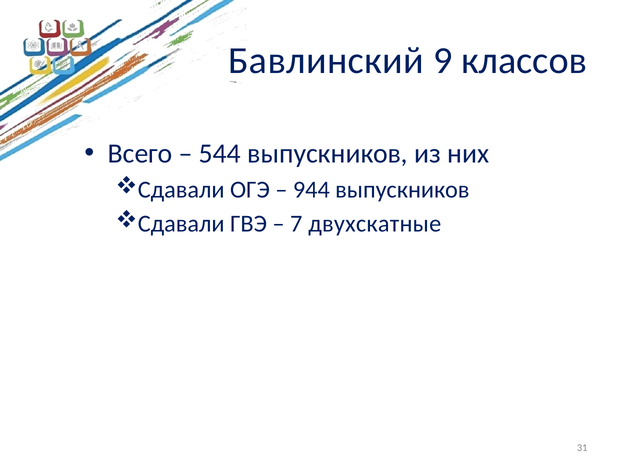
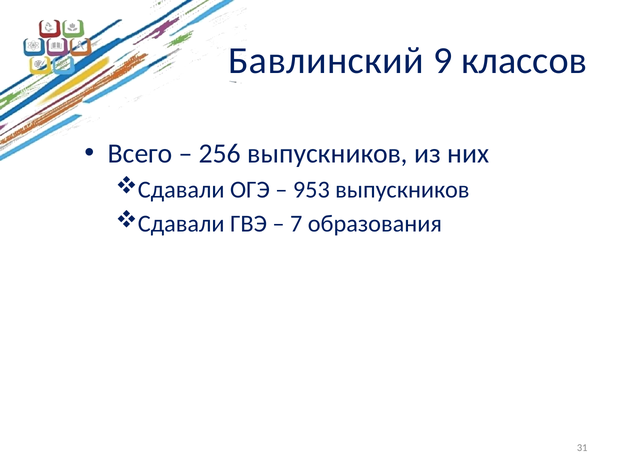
544: 544 -> 256 (220, 154)
944: 944 -> 953 (311, 189)
двухскатные: двухскатные -> образования (375, 224)
